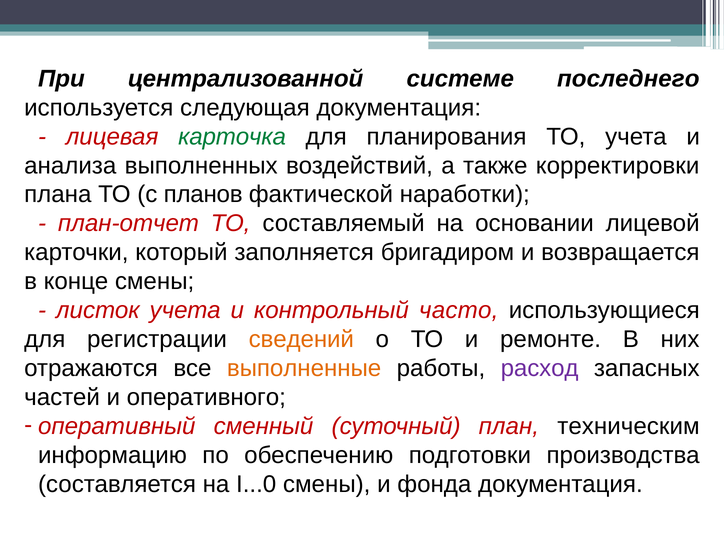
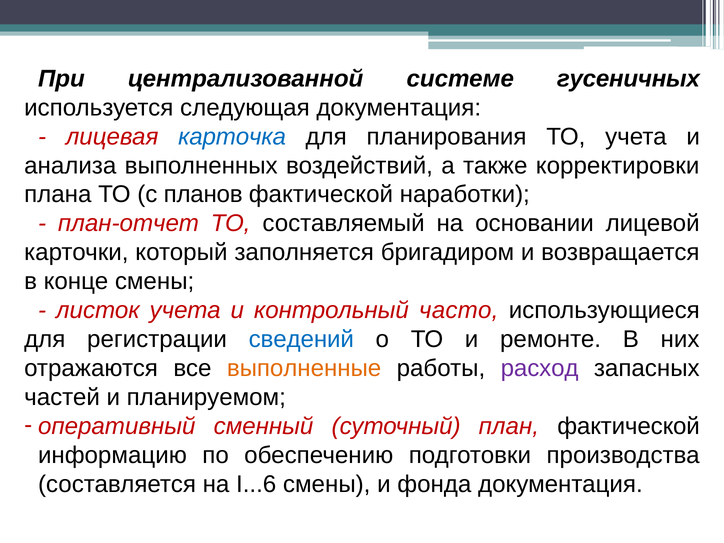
последнего: последнего -> гусеничных (628, 79)
карточка colour: green -> blue (232, 137)
сведений colour: orange -> blue (301, 339)
оперативного: оперативного -> планируемом (206, 397)
план техническим: техническим -> фактической (629, 426)
I...0: I...0 -> I...6 (256, 484)
